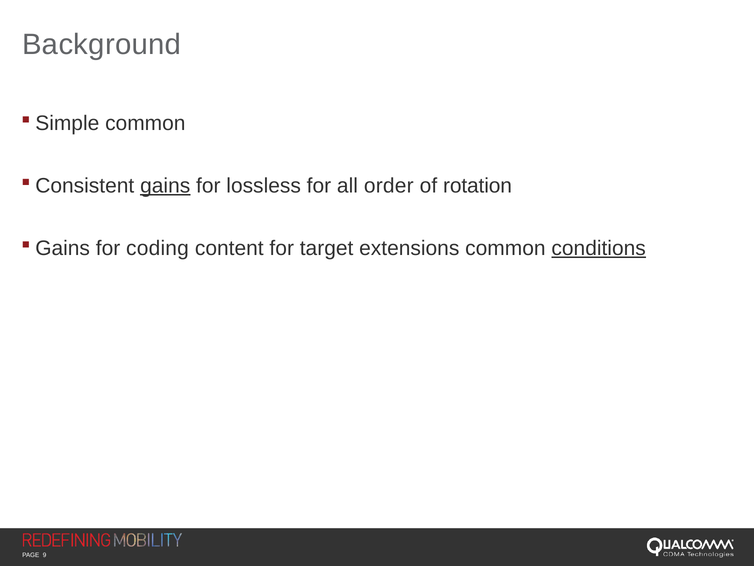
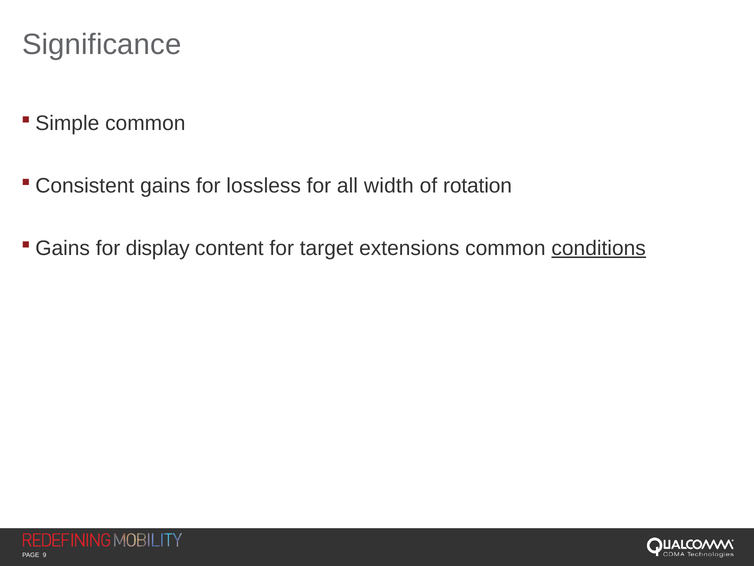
Background: Background -> Significance (102, 44)
gains underline: present -> none (165, 186)
order: order -> width (389, 186)
coding: coding -> display (158, 248)
